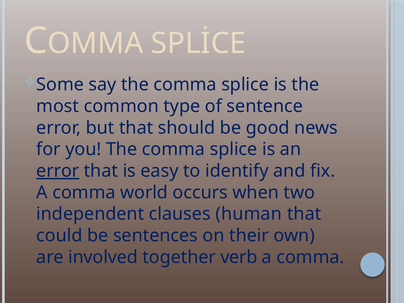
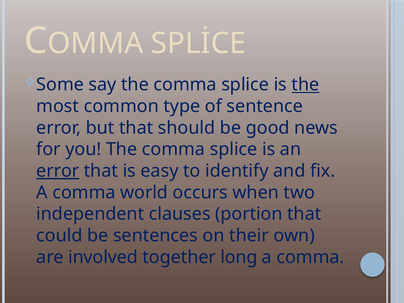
the underline: none -> present (305, 85)
human: human -> portion (249, 214)
verb: verb -> long (239, 257)
